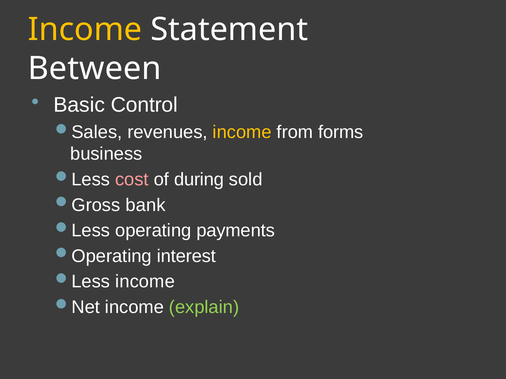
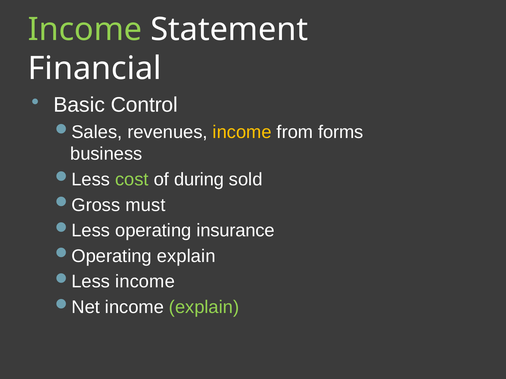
Income colour: yellow -> light green (85, 30)
Between: Between -> Financial (95, 68)
cost colour: pink -> light green (132, 180)
bank: bank -> must (146, 205)
payments: payments -> insurance (236, 231)
interest: interest -> explain (186, 256)
